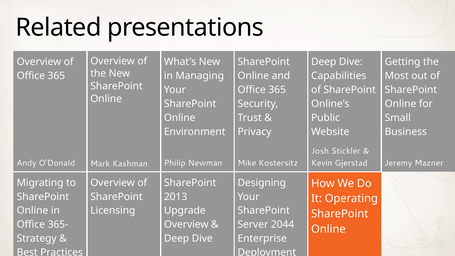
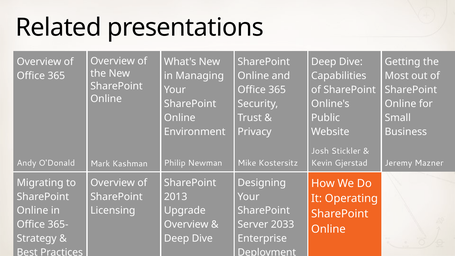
2044: 2044 -> 2033 (283, 224)
